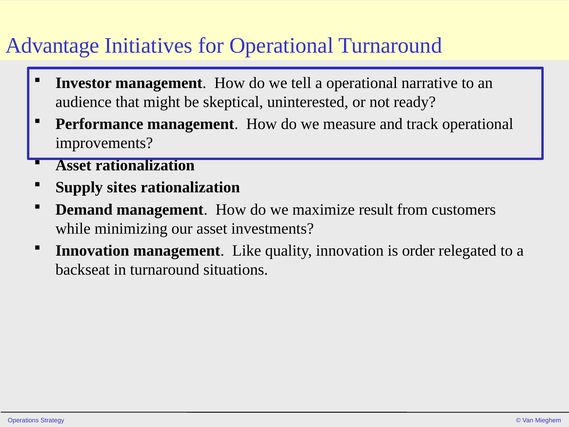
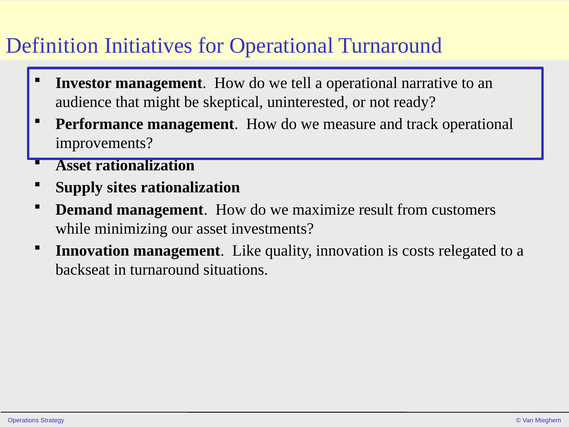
Advantage: Advantage -> Definition (52, 45)
order: order -> costs (418, 251)
